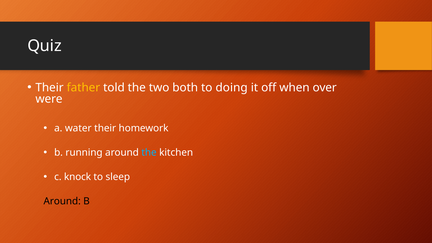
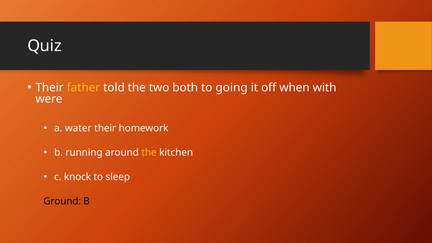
doing: doing -> going (232, 88)
over: over -> with (325, 88)
the colour: light blue -> yellow (149, 153)
Around: Around -> Ground (62, 201)
